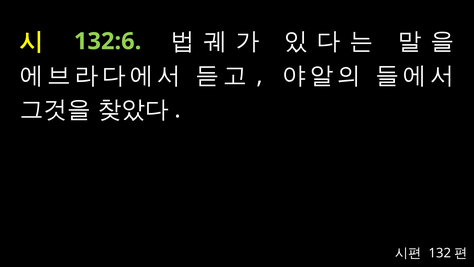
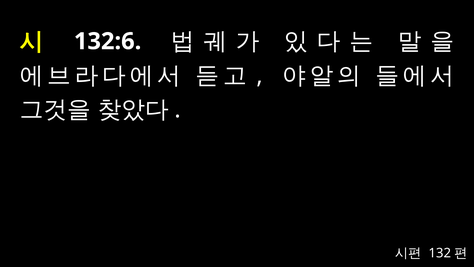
132:6 colour: light green -> white (108, 41)
